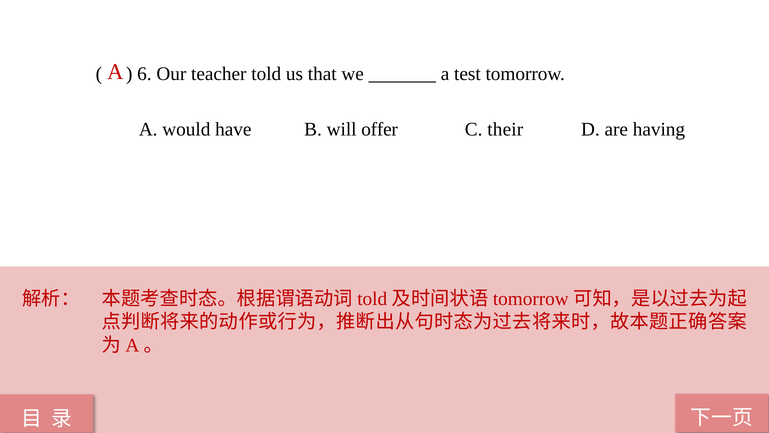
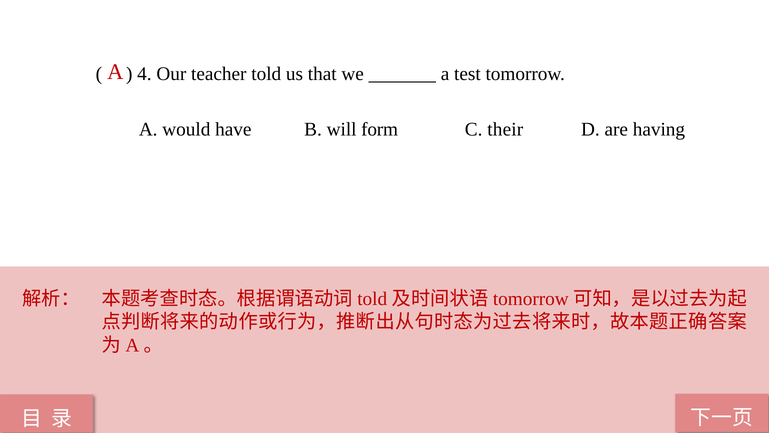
6: 6 -> 4 (144, 74)
offer: offer -> form (380, 129)
